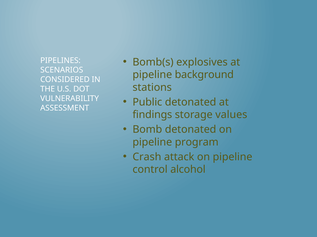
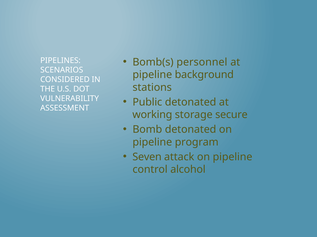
explosives: explosives -> personnel (202, 62)
findings: findings -> working (152, 115)
values: values -> secure (231, 115)
Crash: Crash -> Seven (147, 157)
